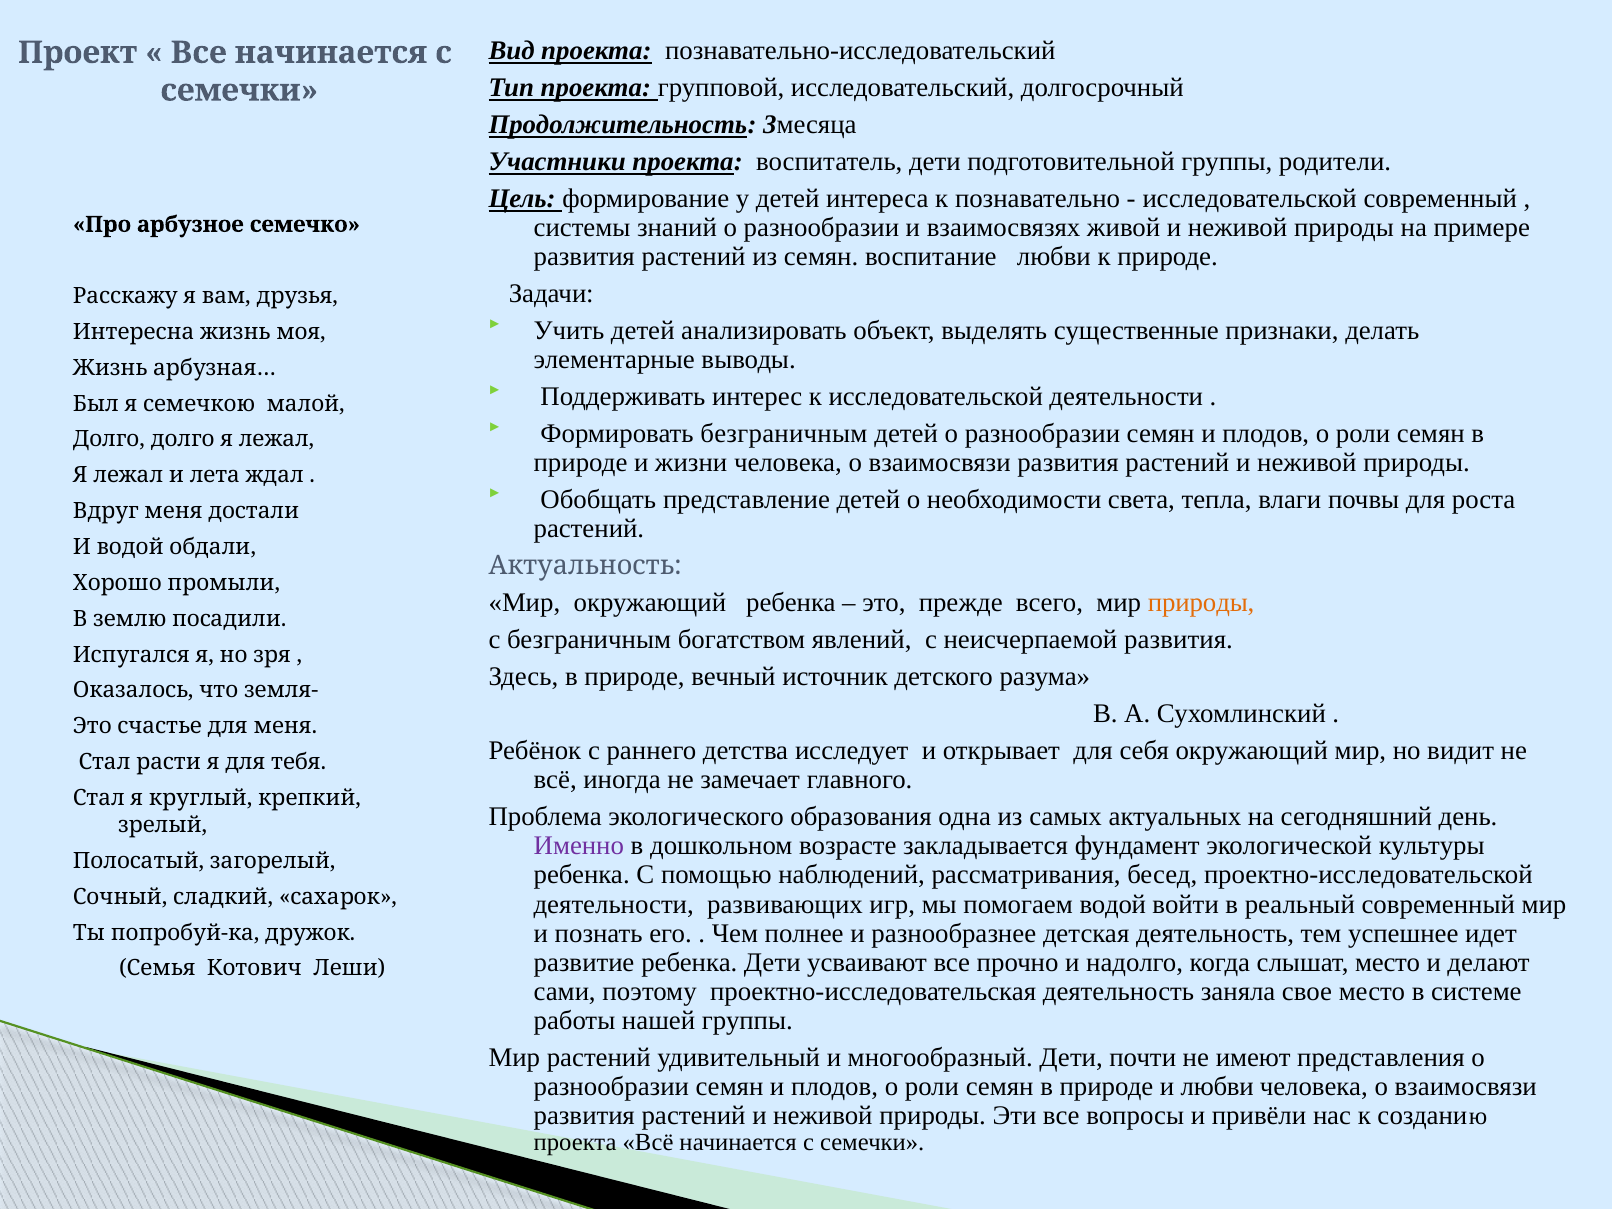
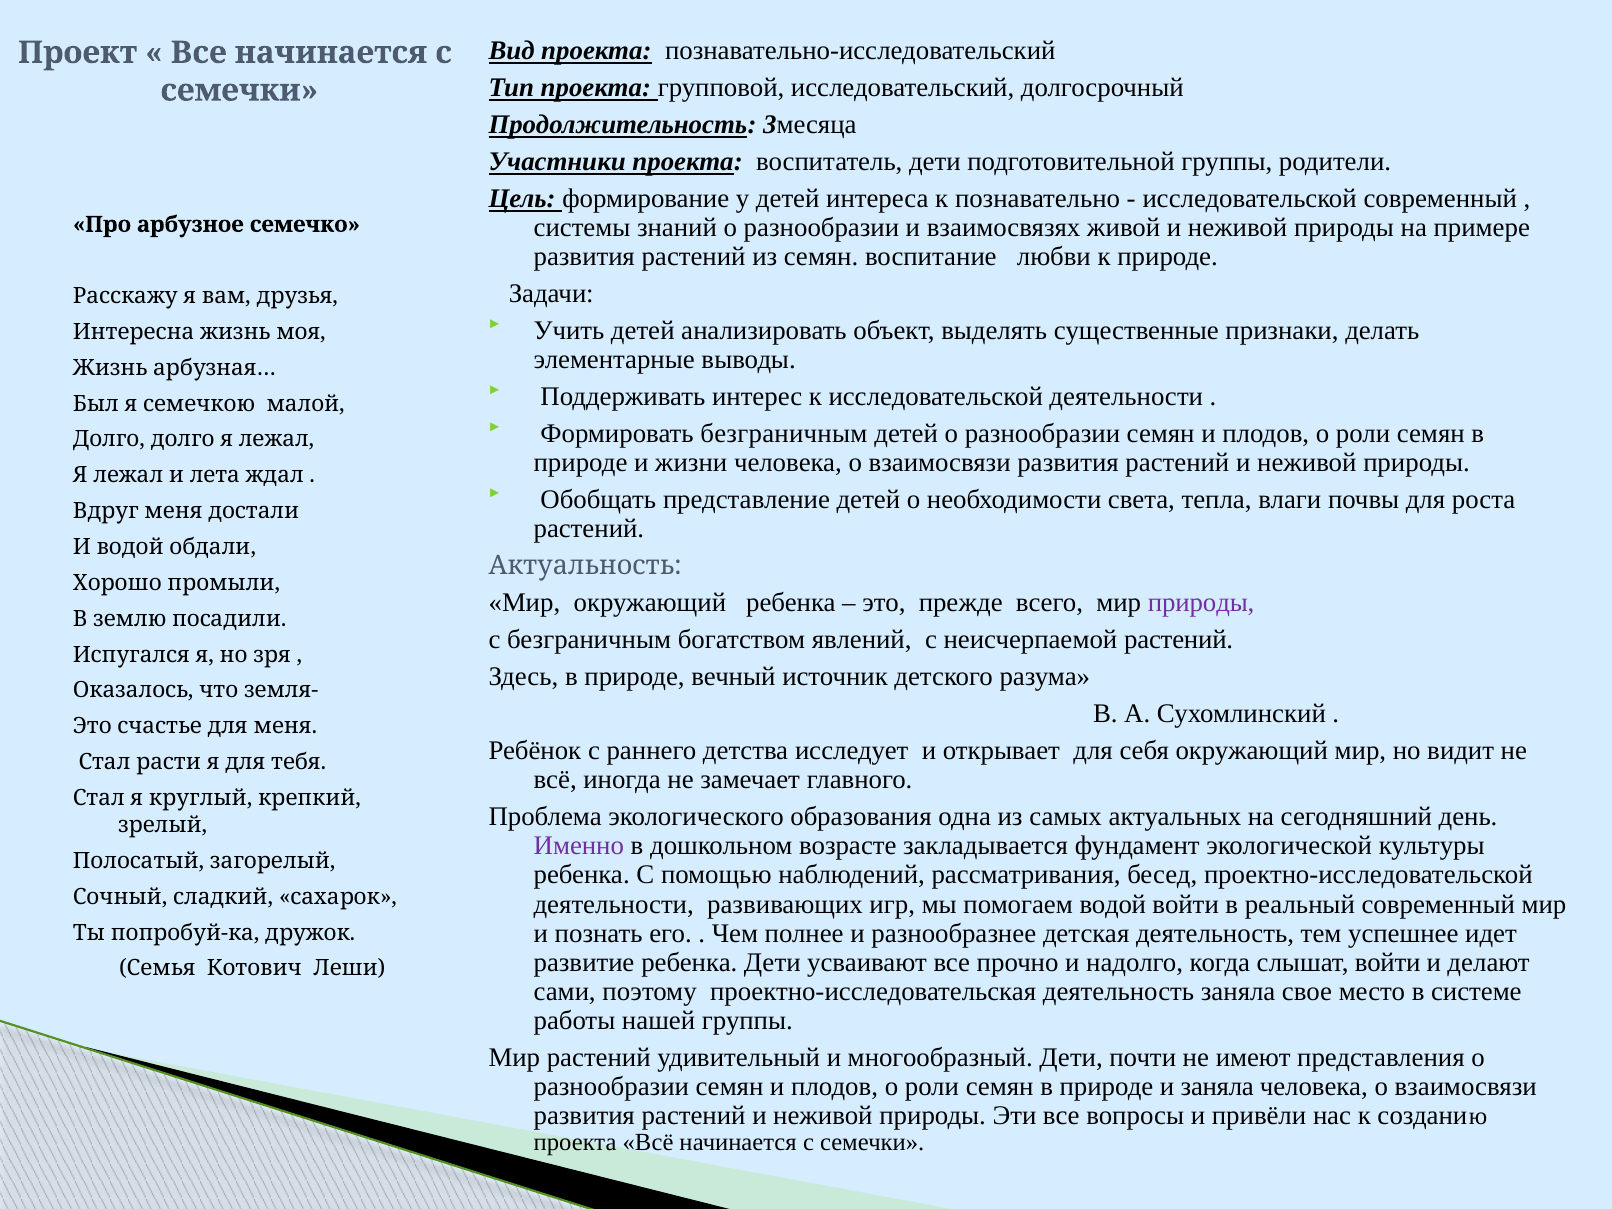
природы colour: orange -> purple (1201, 603)
неисчерпаемой развития: развития -> растений (1179, 640)
слышат место: место -> войти (1388, 962)
и любви: любви -> заняла (1217, 1086)
